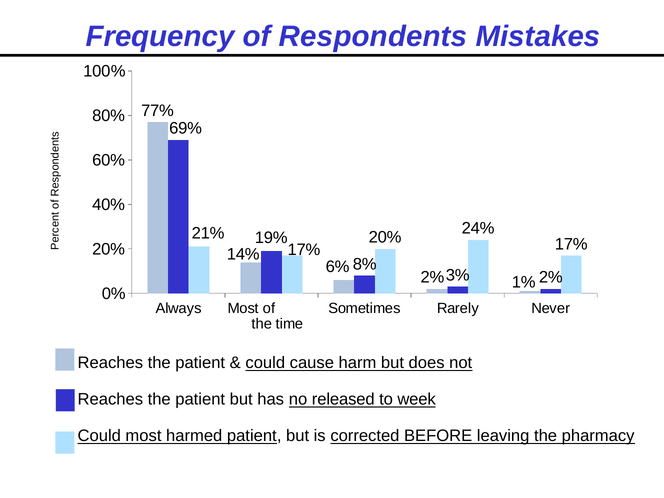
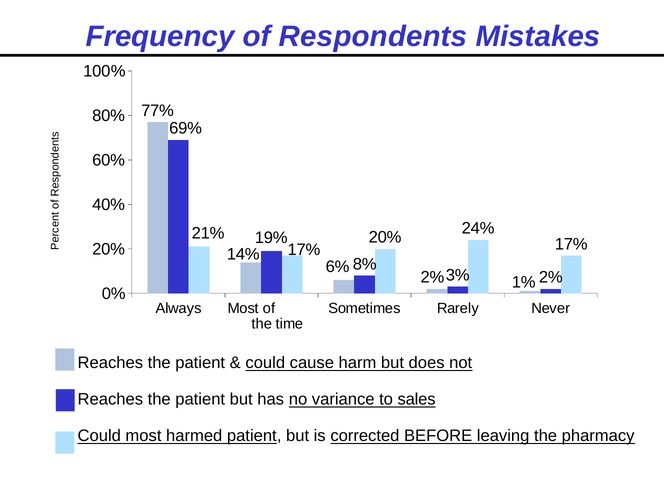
released: released -> variance (343, 399)
week: week -> sales (417, 399)
